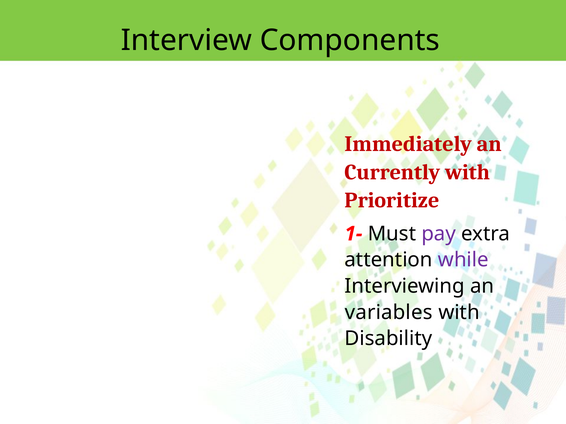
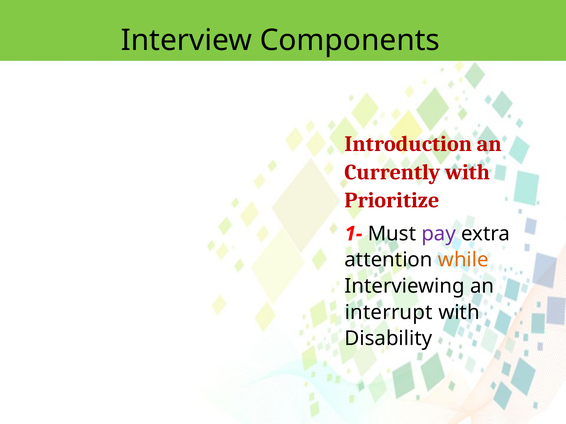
Immediately: Immediately -> Introduction (408, 144)
while colour: purple -> orange (463, 260)
variables: variables -> interrupt (389, 313)
